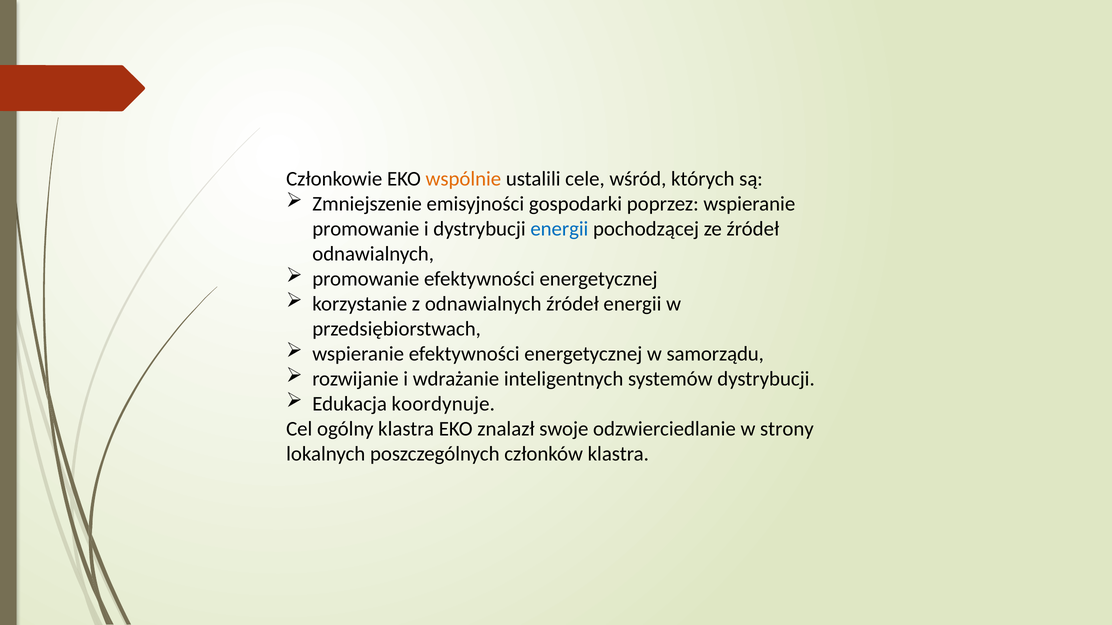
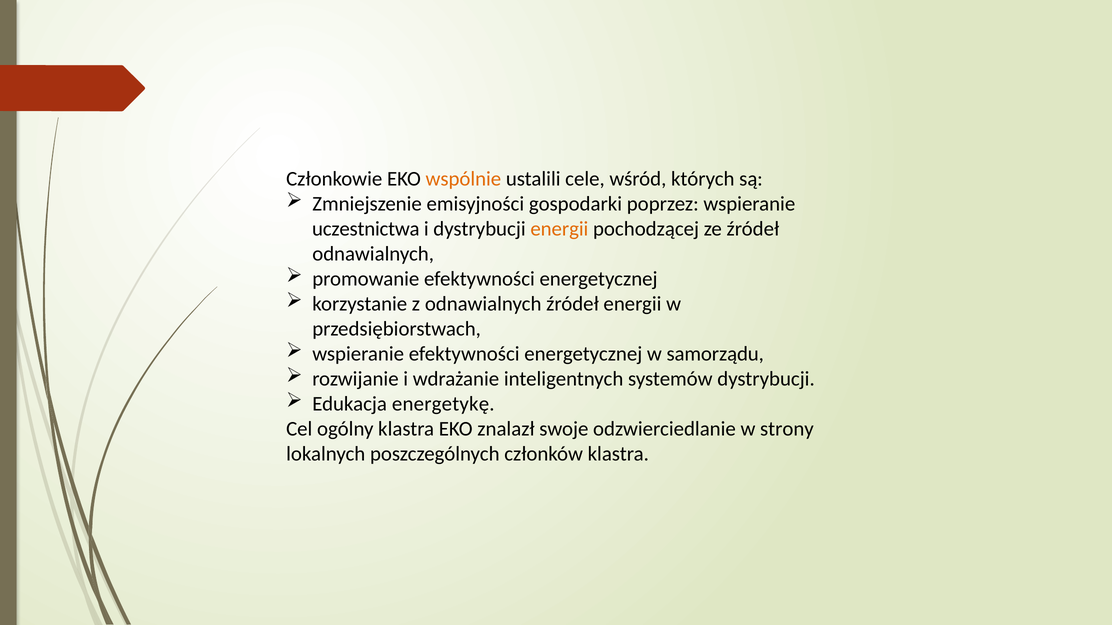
promowanie: promowanie -> uczestnictwa (366, 229)
energii colour: blue -> orange (559, 229)
koordynuje: koordynuje -> energetykę (443, 404)
